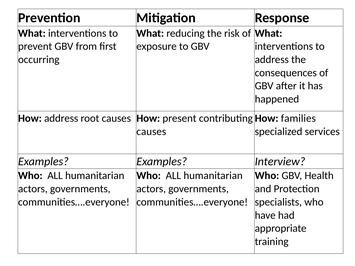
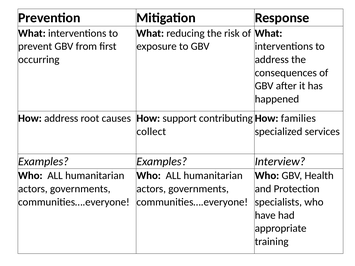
present: present -> support (180, 118)
causes: causes -> collect (151, 132)
